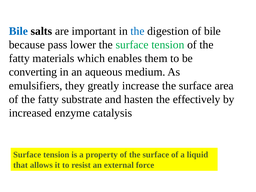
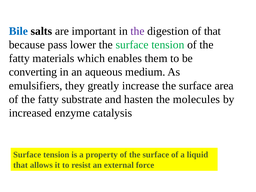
the colour: blue -> purple (138, 31)
of bile: bile -> that (212, 31)
effectively: effectively -> molecules (196, 99)
